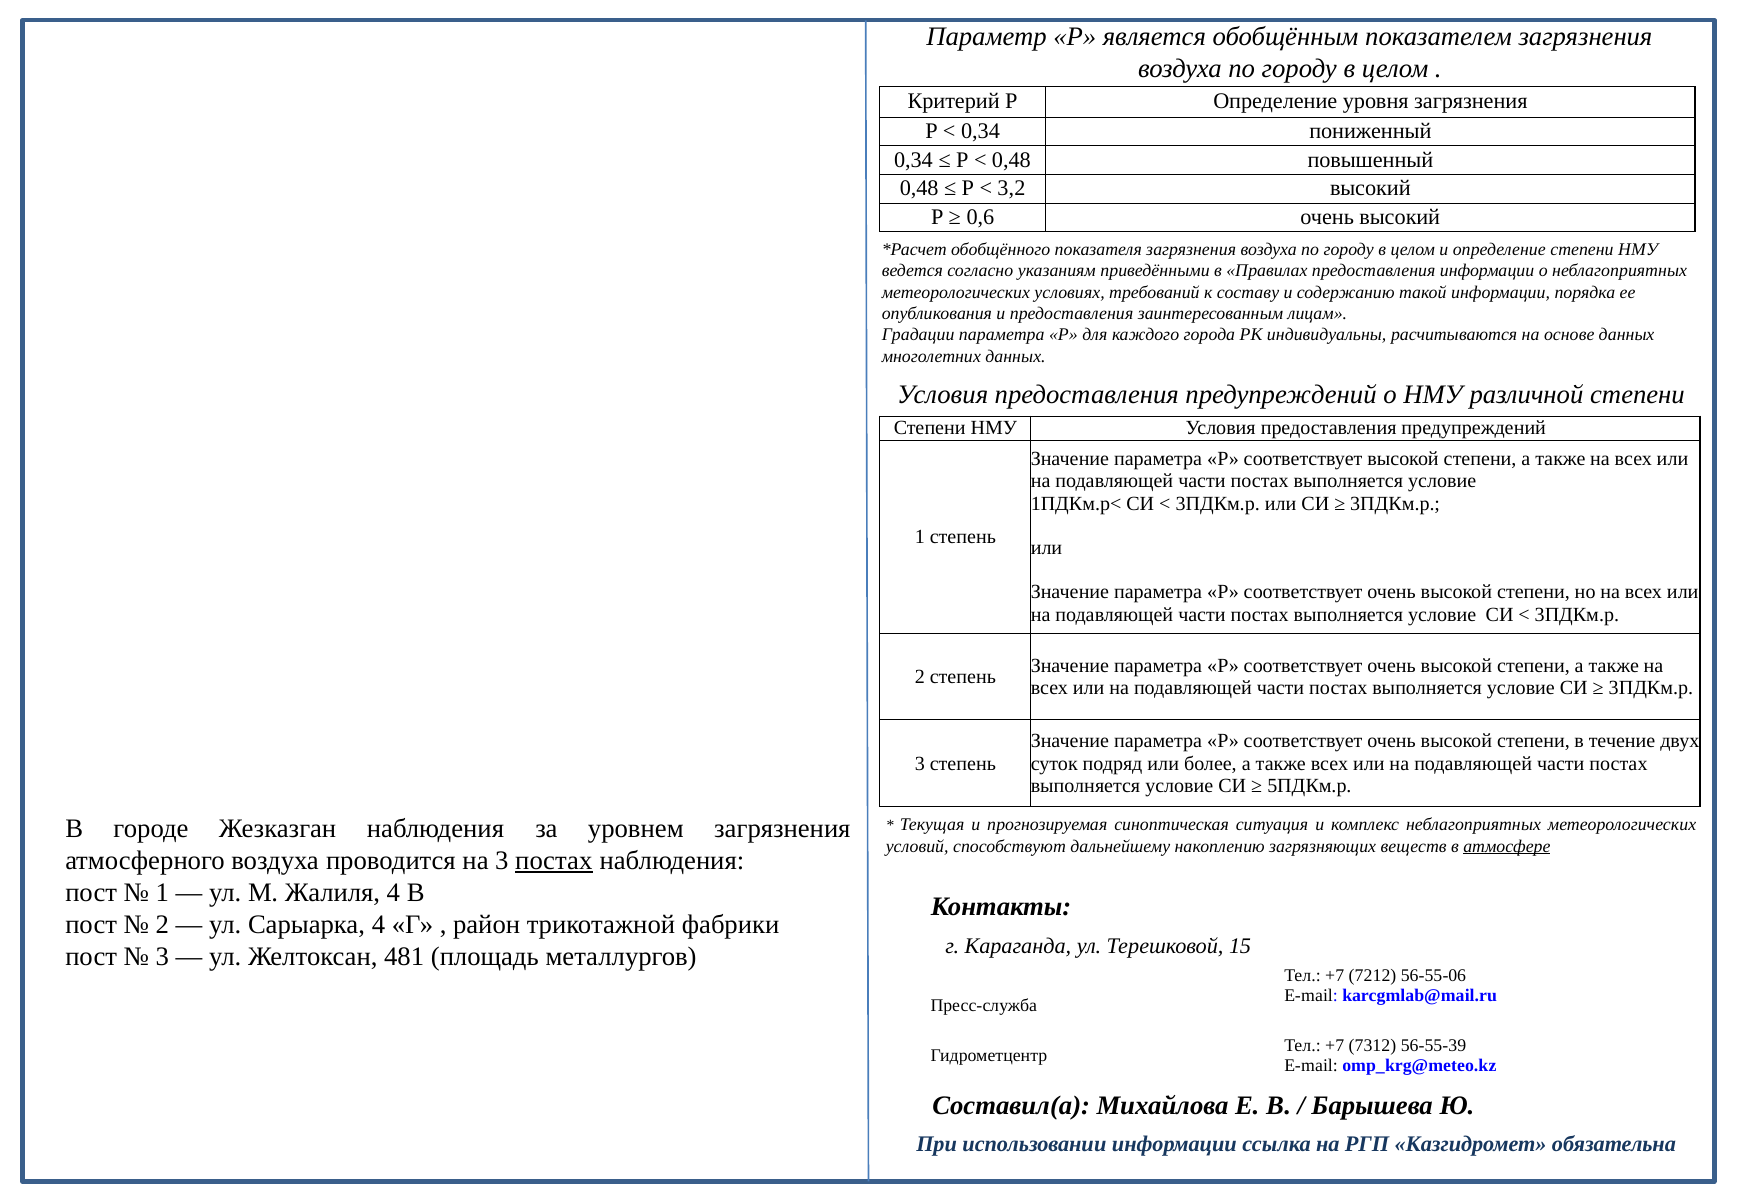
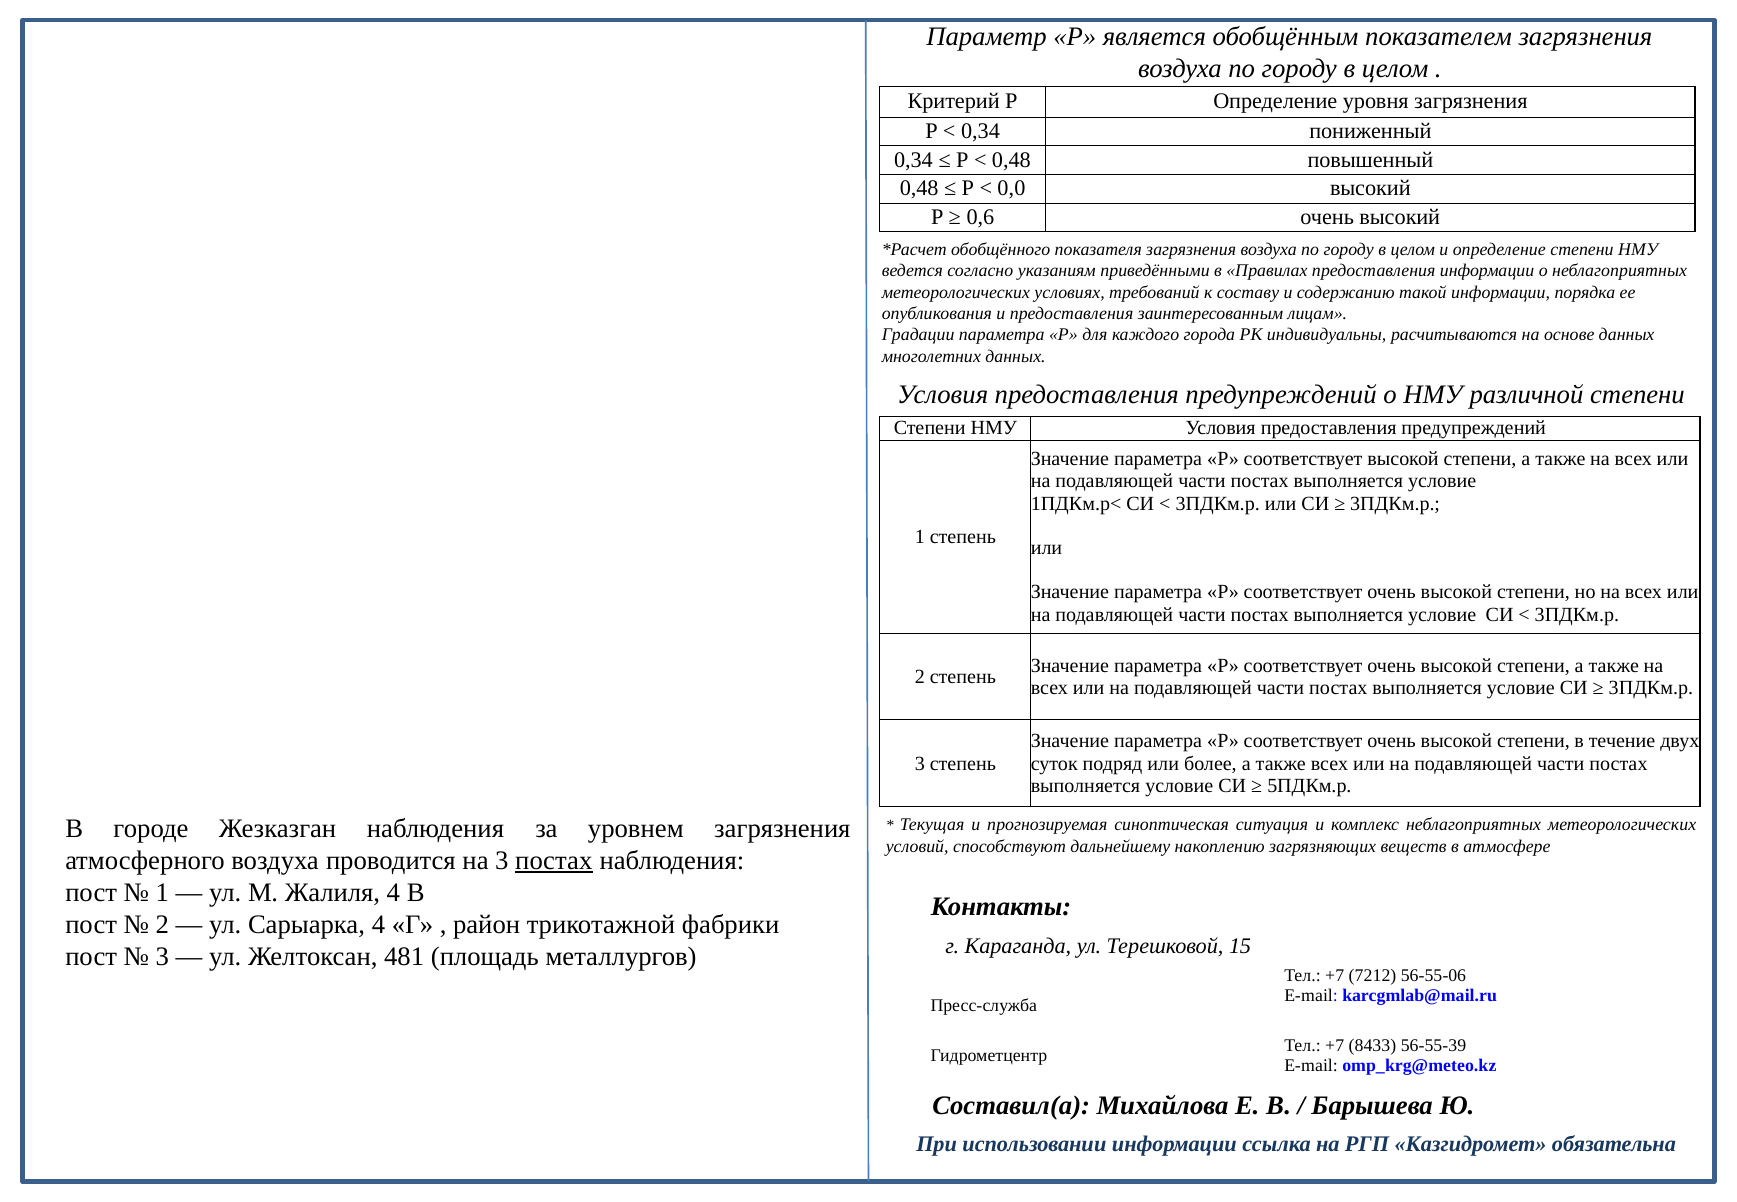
3,2: 3,2 -> 0,0 (1011, 189)
атмосфере underline: present -> none (1507, 847)
7312: 7312 -> 8433 (1372, 1046)
